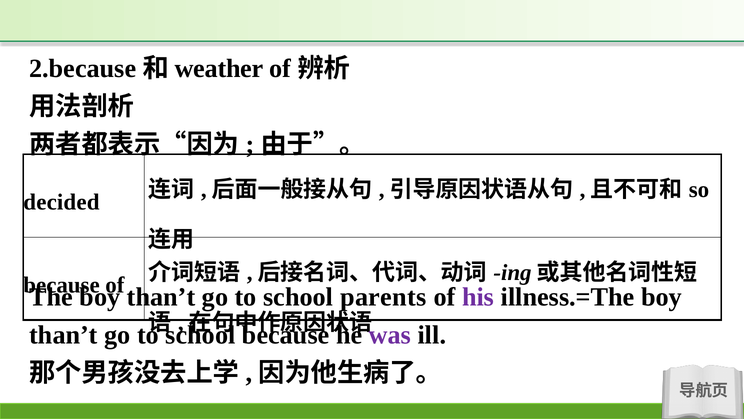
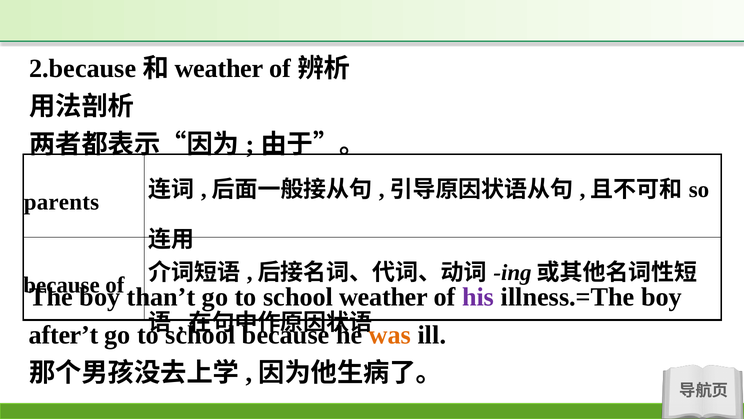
decided: decided -> parents (61, 202)
school parents: parents -> weather (384, 297)
than’t: than’t -> after’t (64, 335)
was colour: purple -> orange (390, 335)
